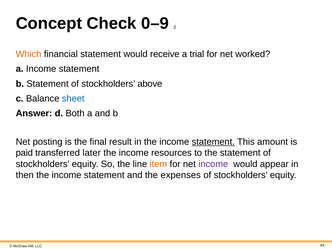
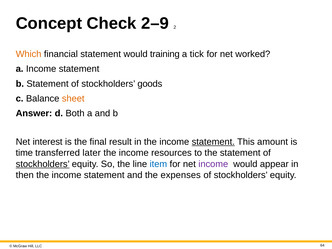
0–9: 0–9 -> 2–9 (155, 23)
receive: receive -> training (165, 54)
trial: trial -> tick (197, 54)
above: above -> goods (150, 84)
sheet colour: blue -> orange (73, 98)
posting: posting -> interest (48, 142)
paid: paid -> time (24, 153)
stockholders underline: none -> present (43, 164)
item colour: orange -> blue (158, 164)
